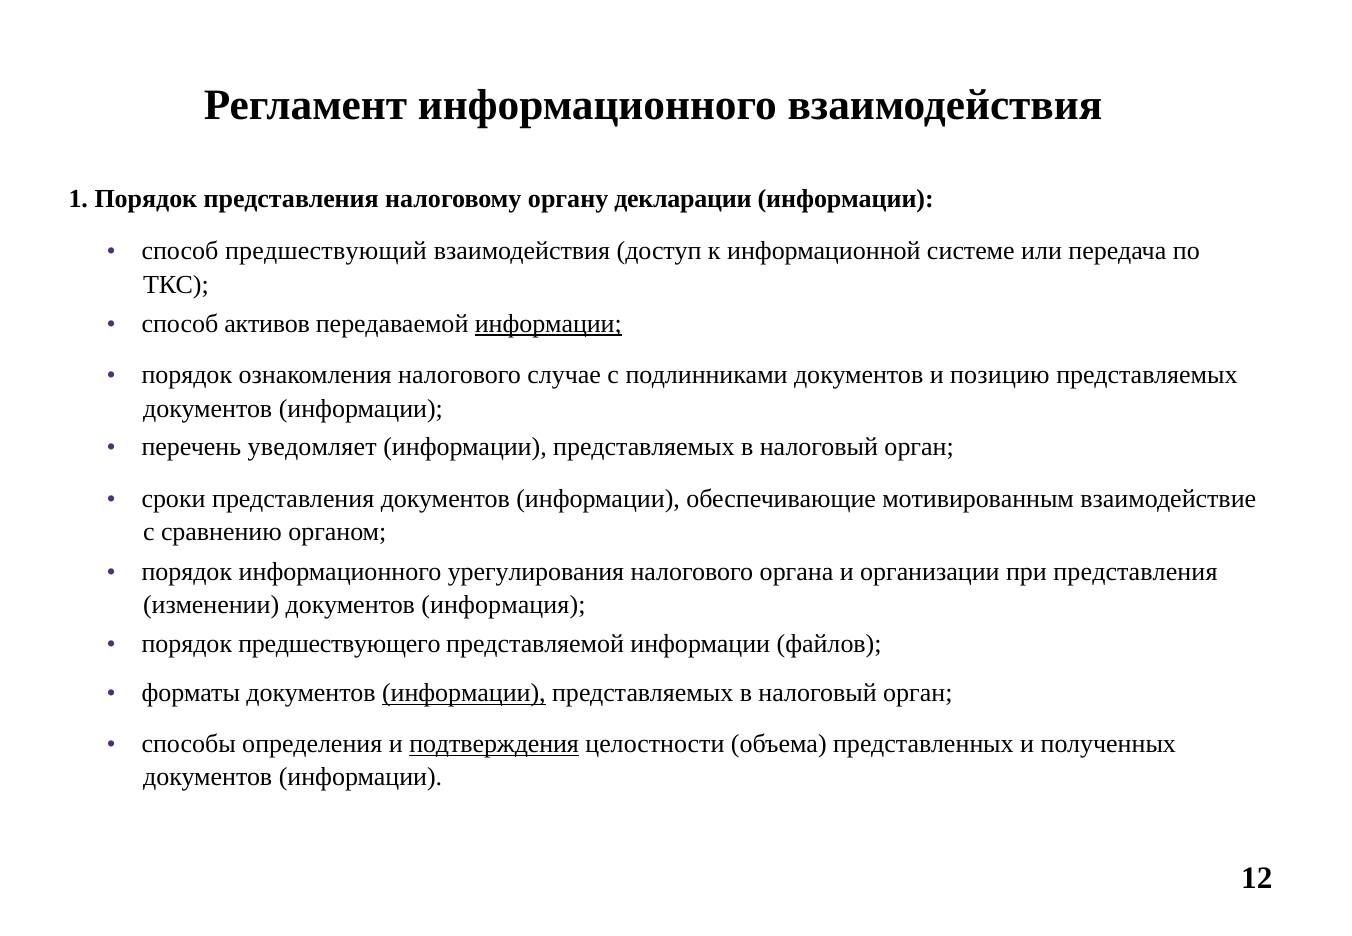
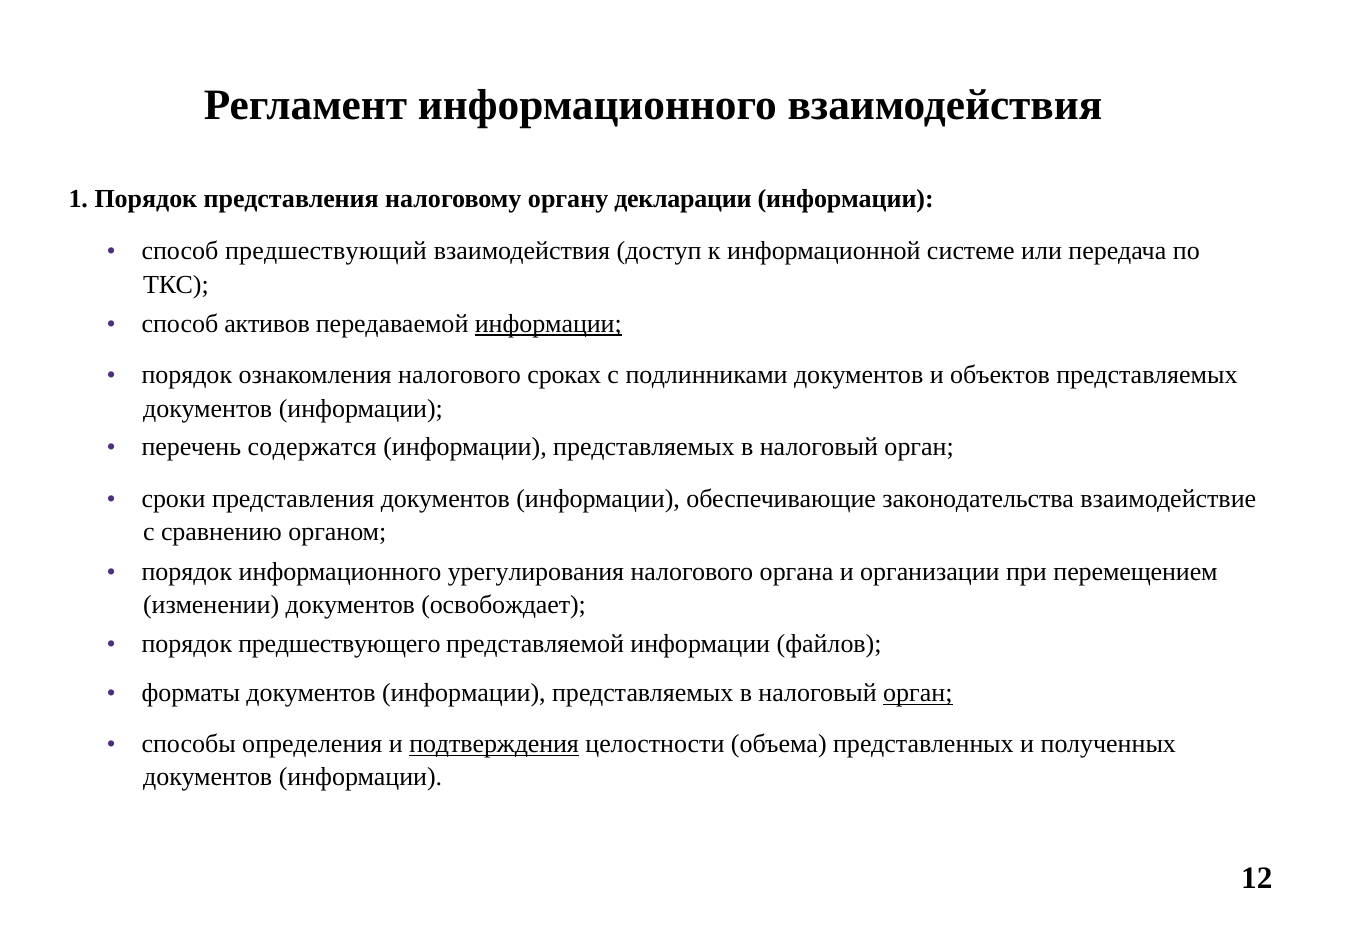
случае: случае -> сроках (564, 375)
позицию: позицию -> объектов (1000, 375)
уведомляет: уведомляет -> содержатся (312, 447)
мотивированным: мотивированным -> законодательства (978, 499)
при представления: представления -> перемещением (1136, 572)
информация: информация -> освобождает (504, 605)
информации underline: present -> none (464, 693)
орган underline: none -> present (918, 693)
